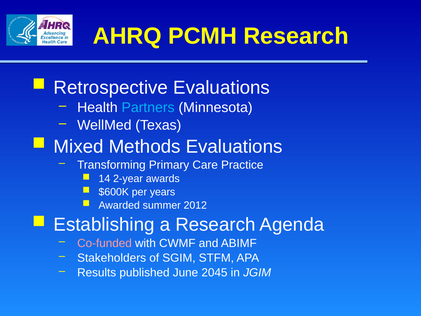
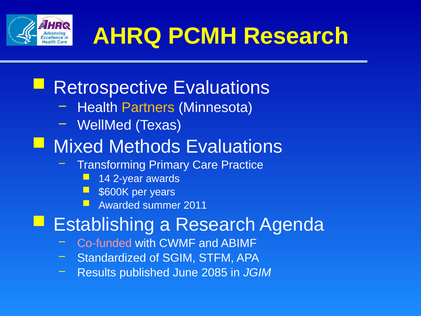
Partners colour: light blue -> yellow (148, 108)
2012: 2012 -> 2011 (195, 205)
Stakeholders: Stakeholders -> Standardized (112, 258)
2045: 2045 -> 2085 (214, 272)
